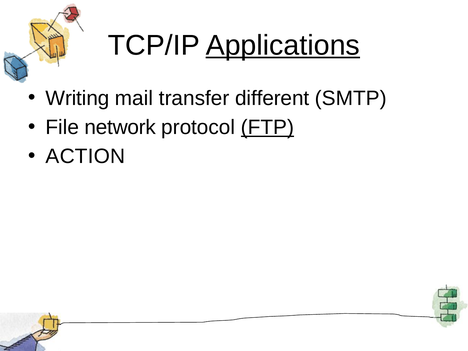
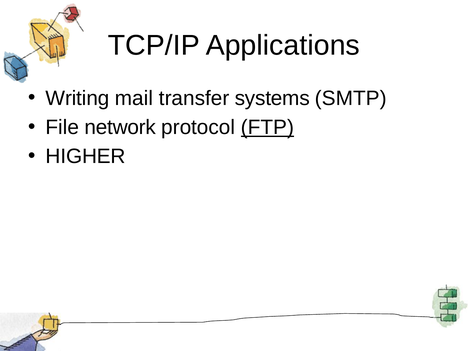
Applications underline: present -> none (283, 45)
different: different -> systems (272, 98)
ACTION: ACTION -> HIGHER (86, 156)
